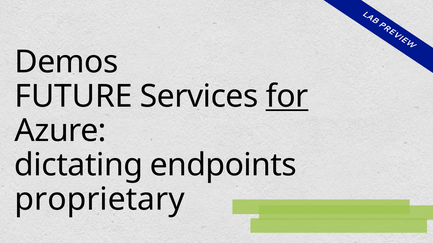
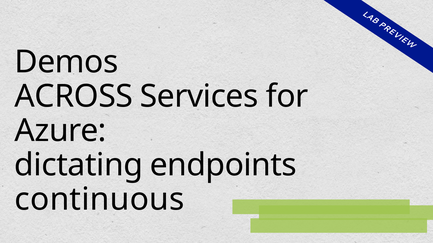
FUTURE: FUTURE -> ACROSS (74, 97)
for underline: present -> none (287, 97)
proprietary: proprietary -> continuous (100, 200)
